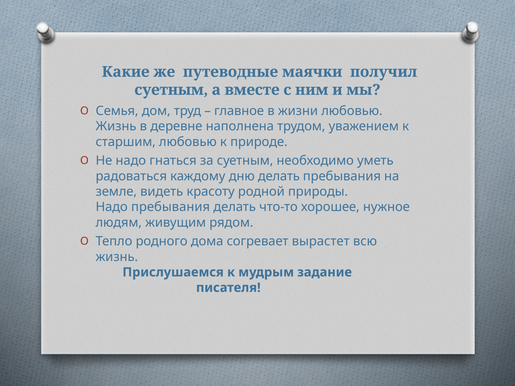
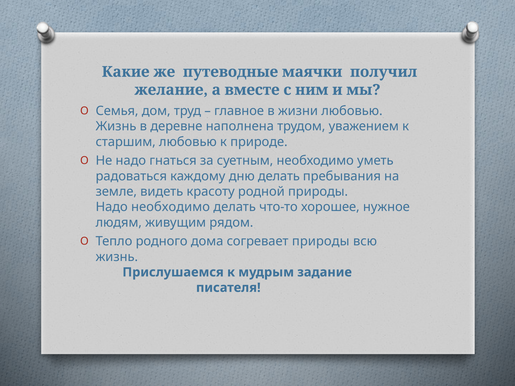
суетным: суетным -> желание (171, 90)
Надо пребывания: пребывания -> необходимо (171, 207)
согревает вырастет: вырастет -> природы (321, 241)
